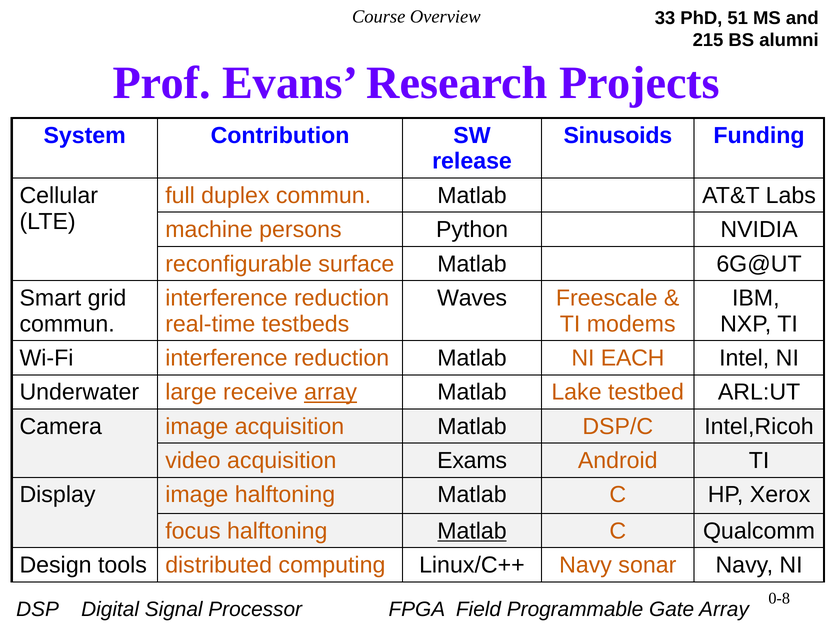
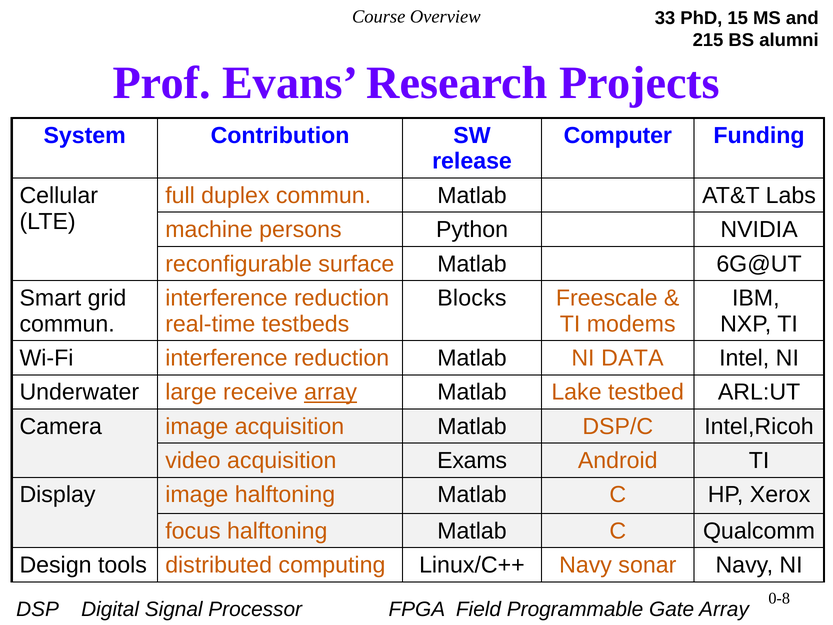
51: 51 -> 15 (738, 18)
Sinusoids: Sinusoids -> Computer (618, 135)
Waves: Waves -> Blocks (472, 298)
EACH: EACH -> DATA (632, 358)
Matlab underline: present -> none (472, 531)
